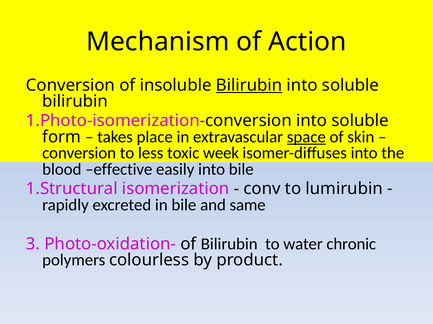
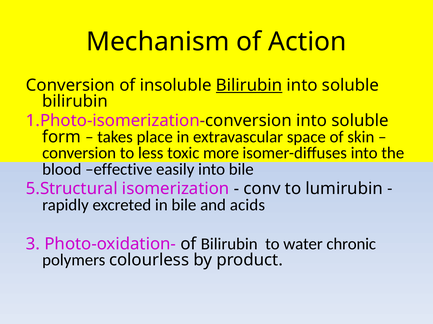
space underline: present -> none (306, 137)
week: week -> more (221, 153)
1.Structural: 1.Structural -> 5.Structural (72, 189)
same: same -> acids (247, 205)
